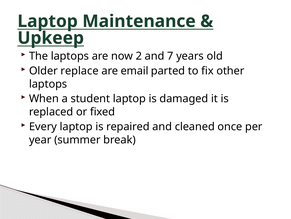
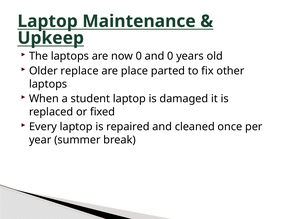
now 2: 2 -> 0 (139, 56)
and 7: 7 -> 0 (170, 56)
email: email -> place (135, 71)
